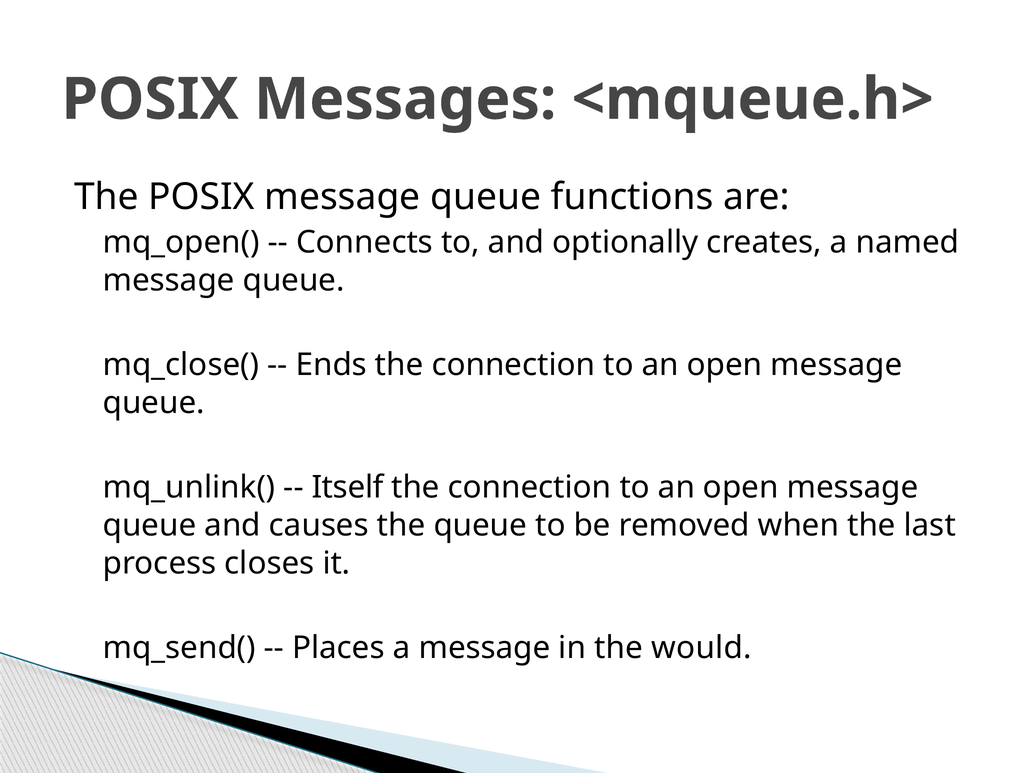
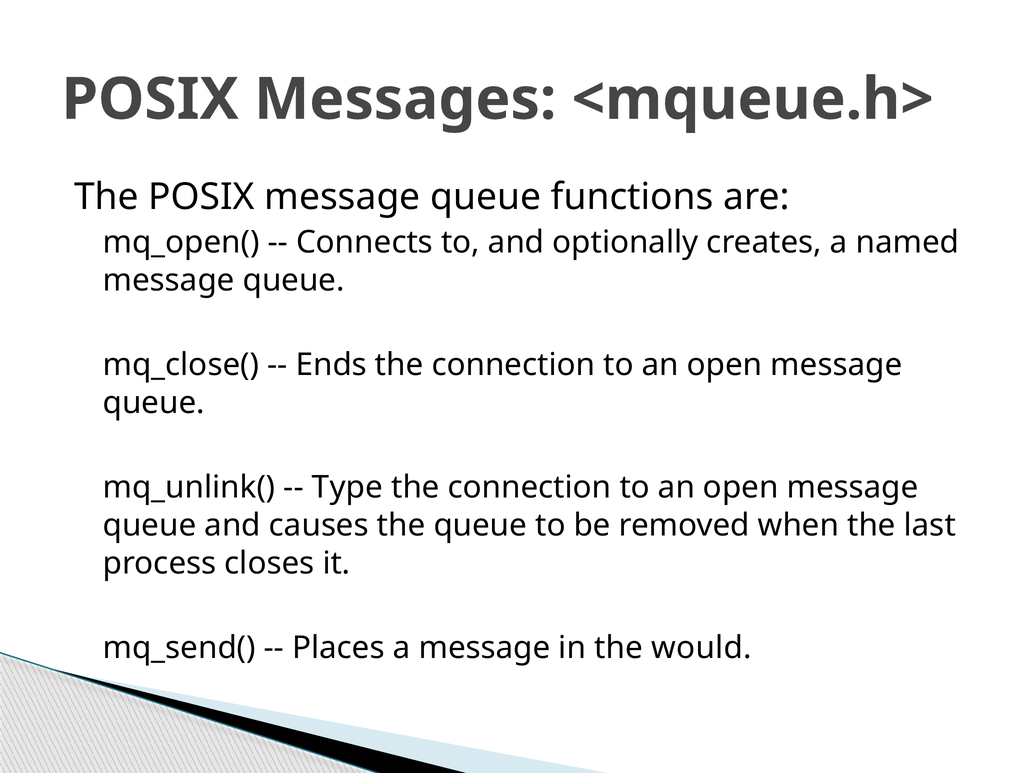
Itself: Itself -> Type (347, 487)
